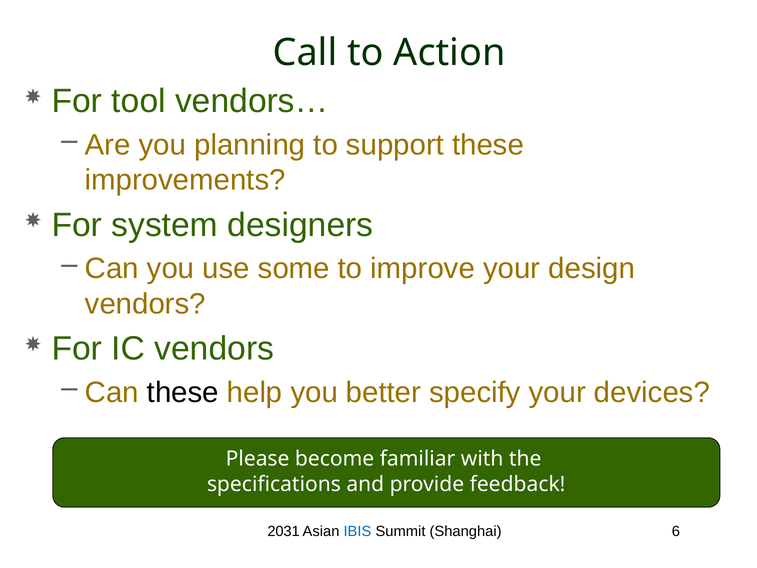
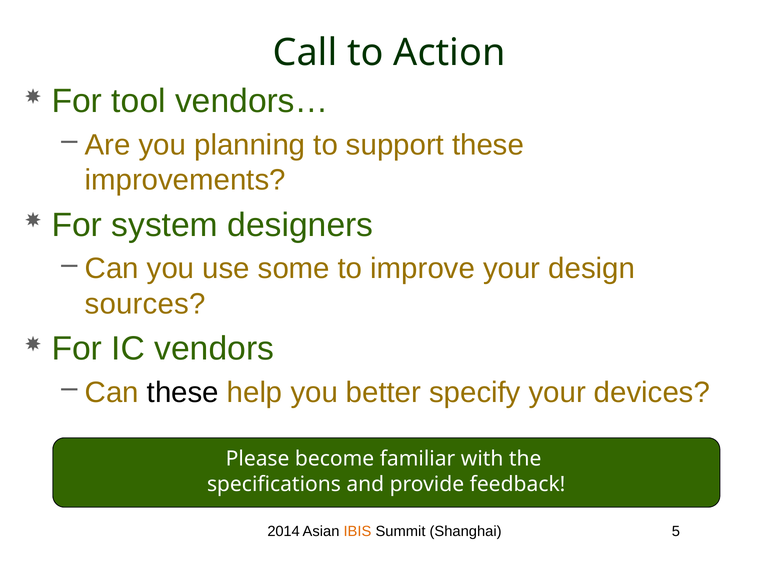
vendors: vendors -> sources (145, 304)
2031: 2031 -> 2014 (284, 531)
IBIS colour: blue -> orange (357, 531)
6: 6 -> 5 (676, 531)
